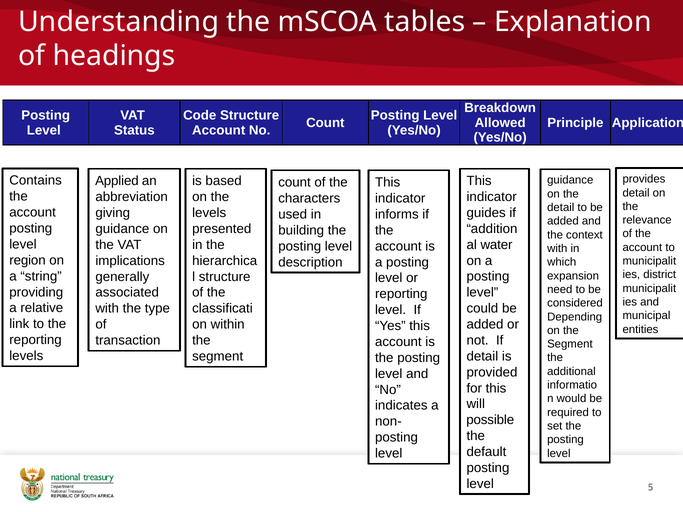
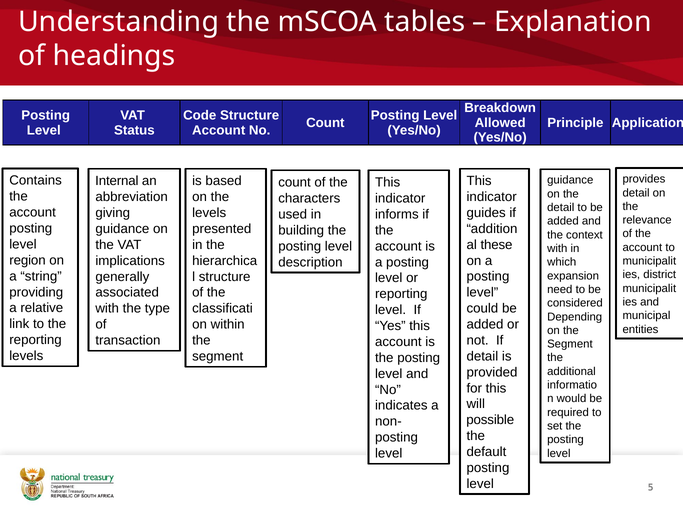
Applied: Applied -> Internal (117, 181)
water: water -> these (496, 245)
